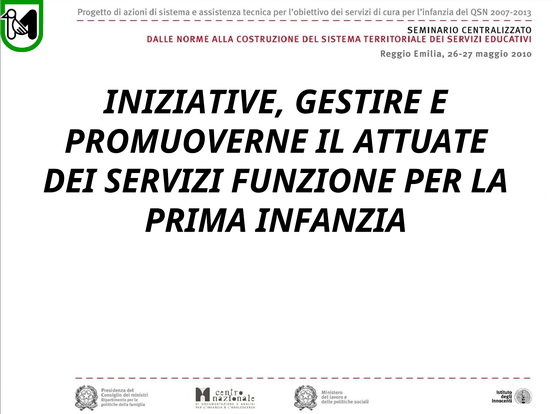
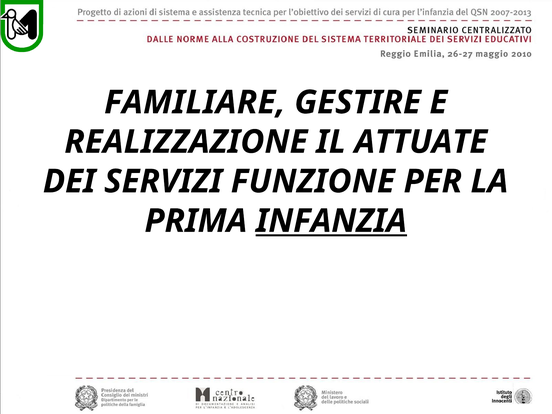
INIZIATIVE: INIZIATIVE -> FAMILIARE (195, 102)
PROMUOVERNE: PROMUOVERNE -> REALIZZAZIONE (186, 142)
INFANZIA underline: none -> present (331, 221)
